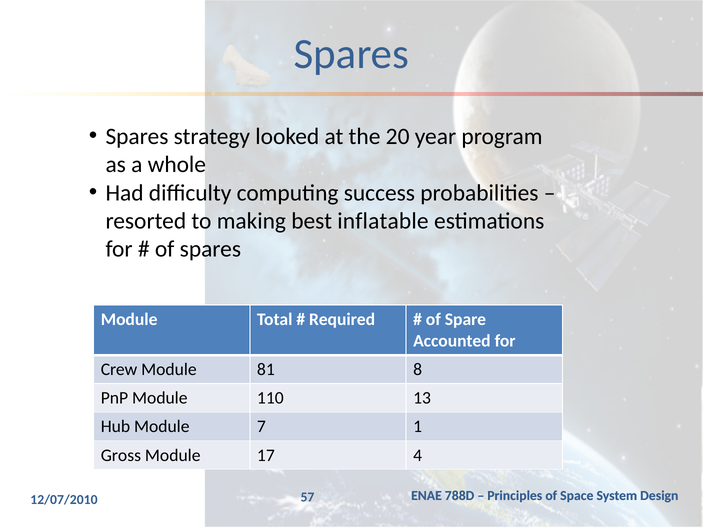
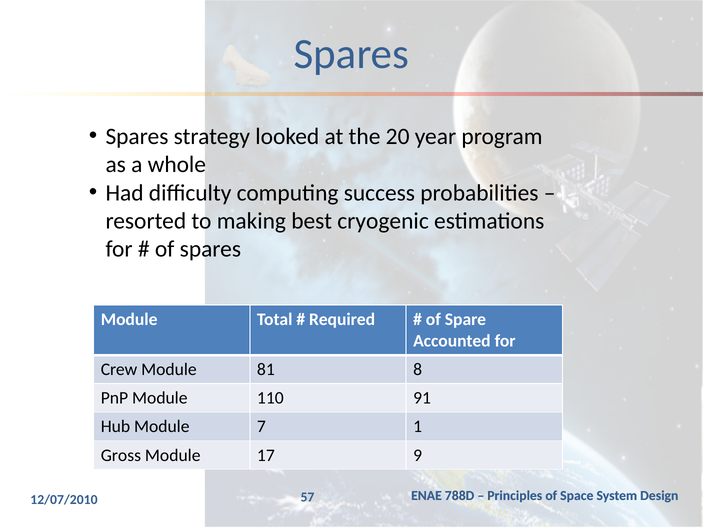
inflatable: inflatable -> cryogenic (383, 221)
13: 13 -> 91 (422, 398)
4: 4 -> 9 (418, 455)
